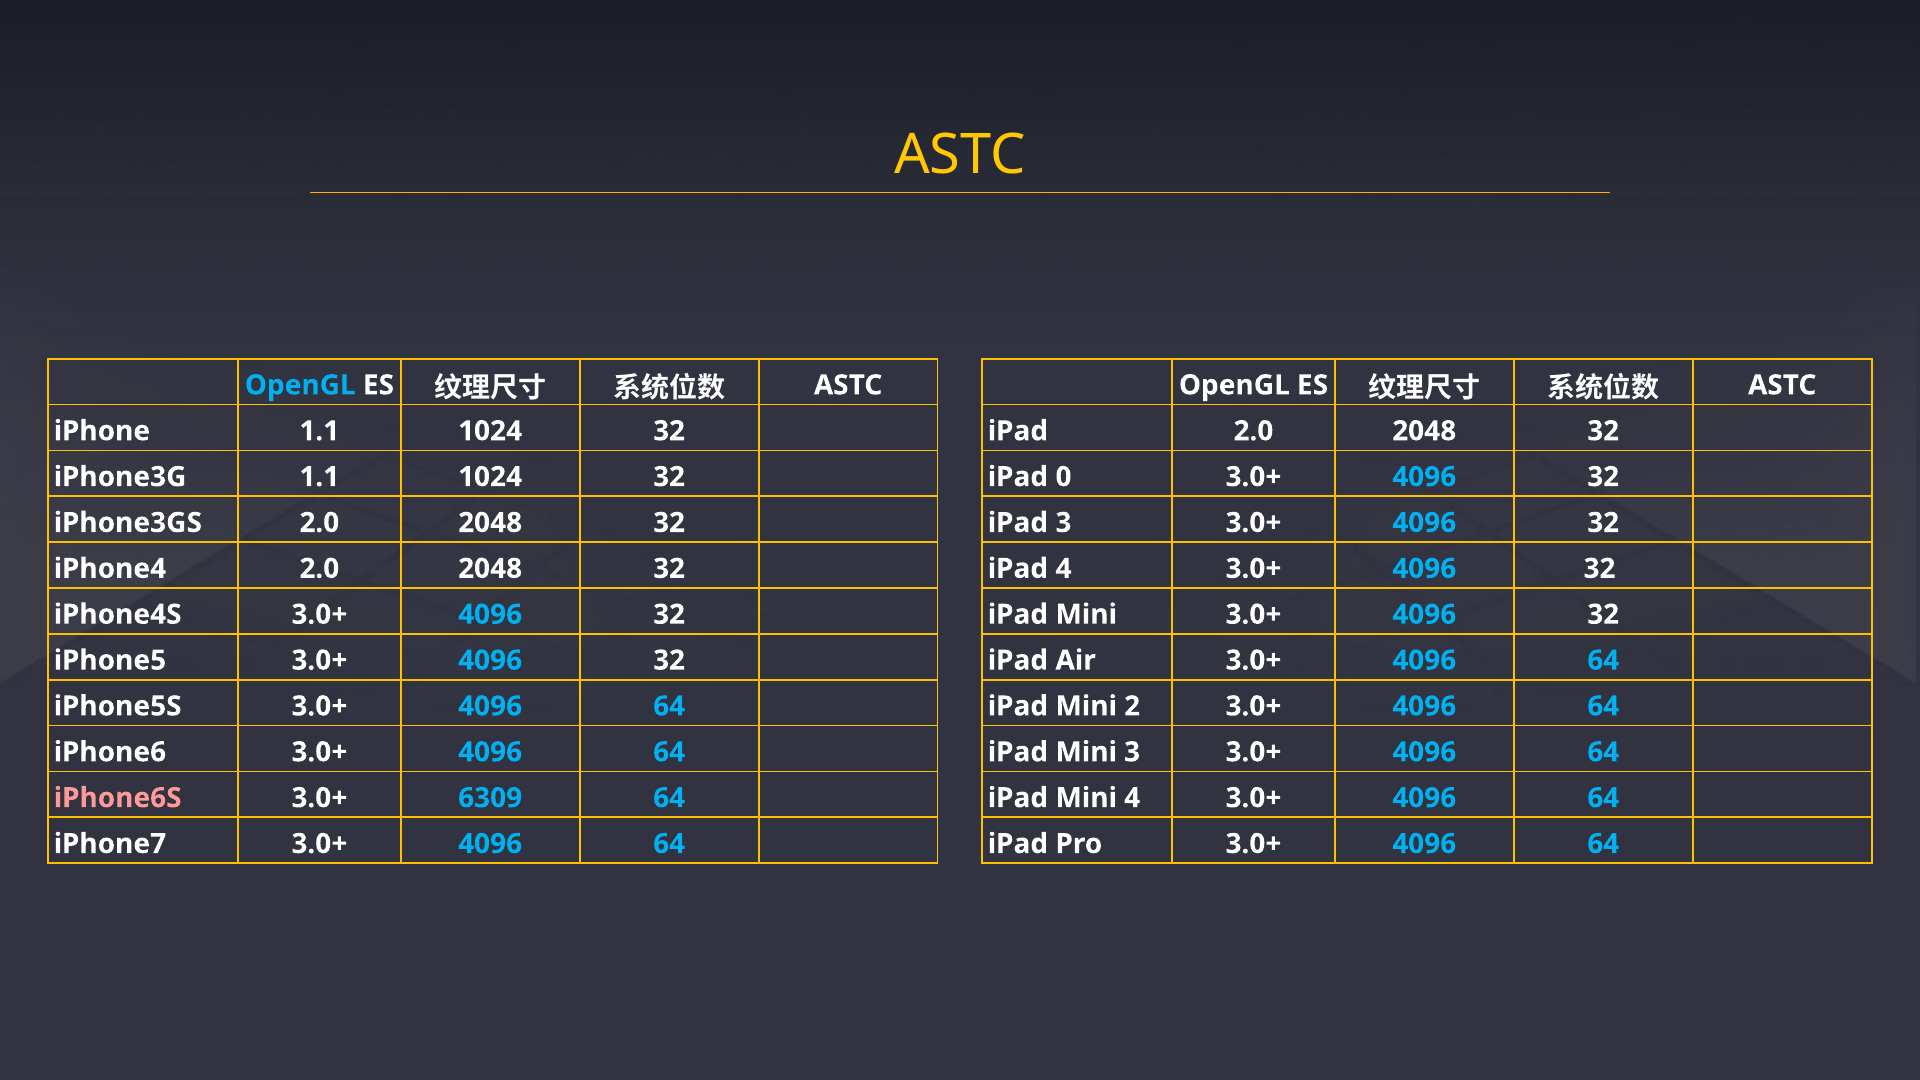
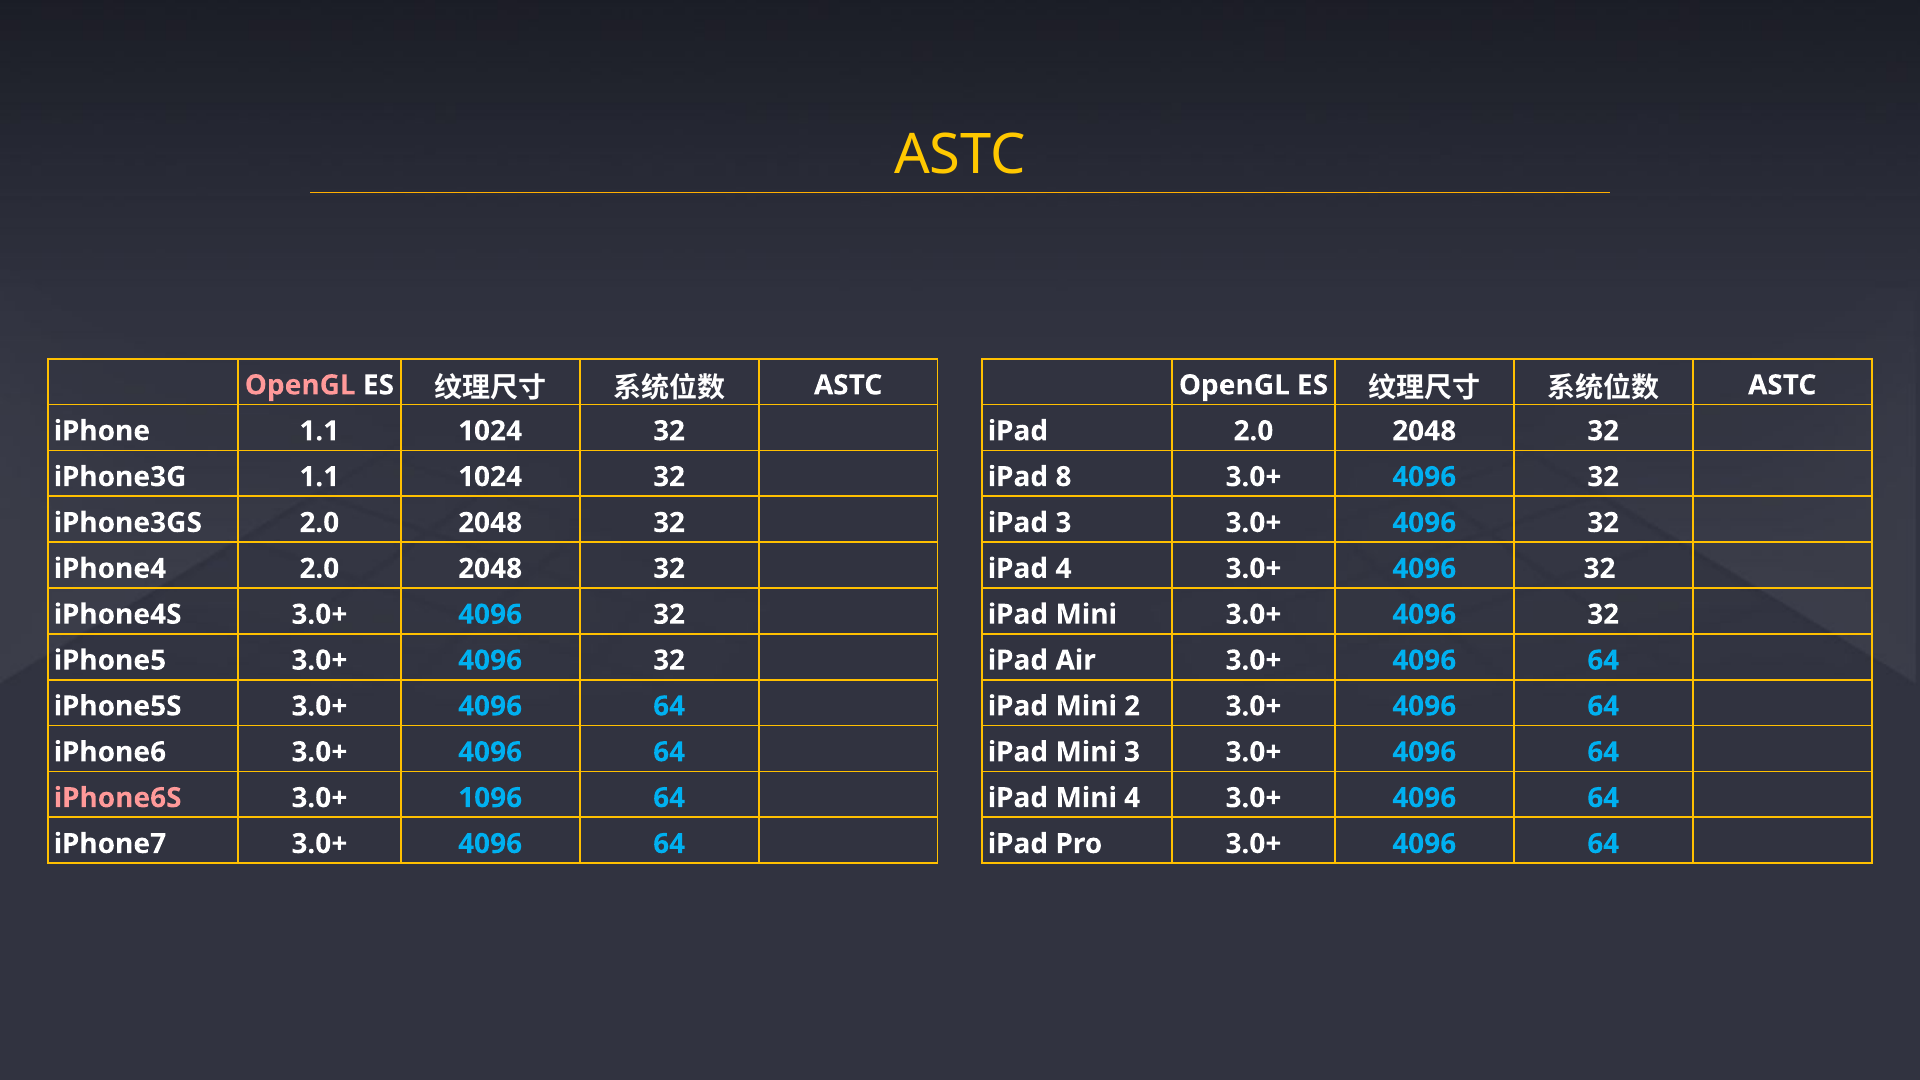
OpenGL colour: light blue -> pink (300, 385)
0: 0 -> 8 (1064, 477)
6309: 6309 -> 1096 (490, 798)
